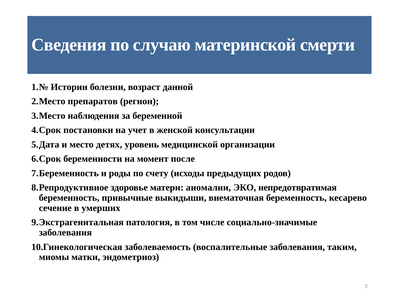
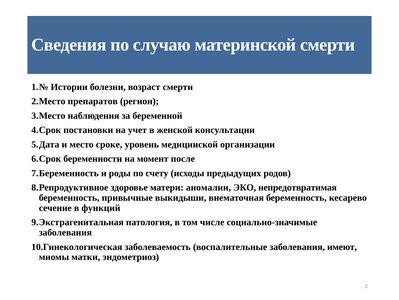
возраст данной: данной -> смерти (178, 87)
детях: детях -> сроке (109, 144)
умерших: умерших -> функций (101, 207)
таким: таким -> имеют (342, 246)
